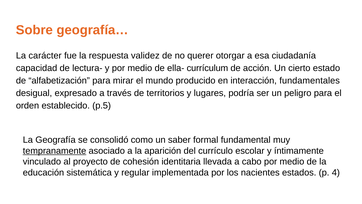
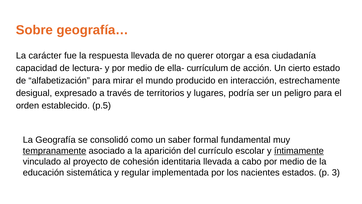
respuesta validez: validez -> llevada (145, 55)
fundamentales: fundamentales -> estrechamente (310, 80)
íntimamente underline: none -> present (299, 151)
4: 4 -> 3 (336, 172)
